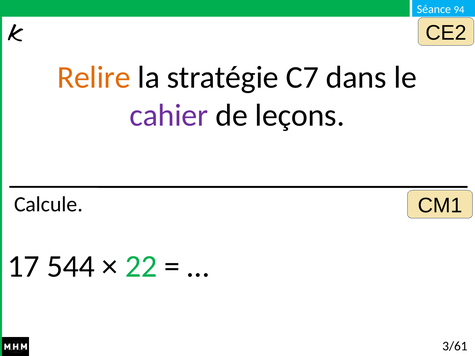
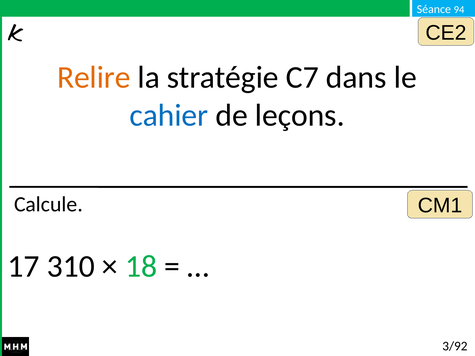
cahier colour: purple -> blue (169, 116)
544: 544 -> 310 (71, 267)
22: 22 -> 18 (141, 267)
3/61: 3/61 -> 3/92 (455, 347)
